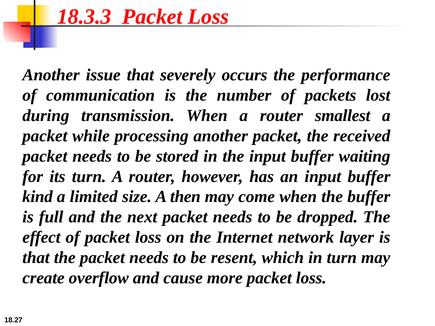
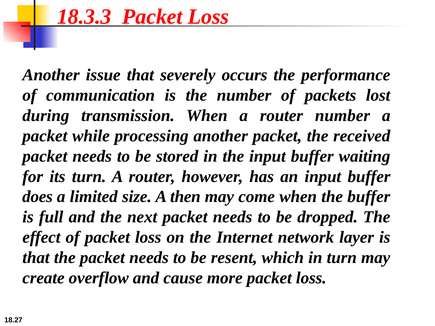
router smallest: smallest -> number (342, 116)
kind: kind -> does (37, 197)
